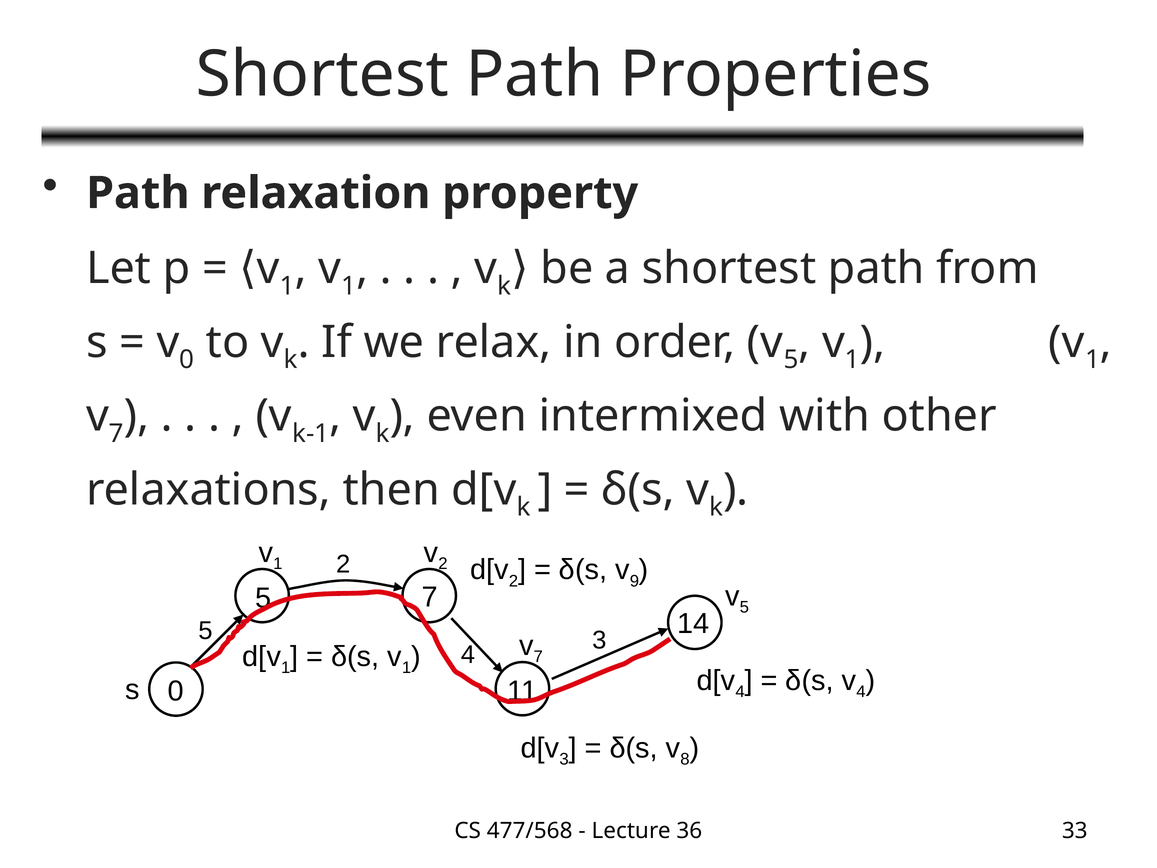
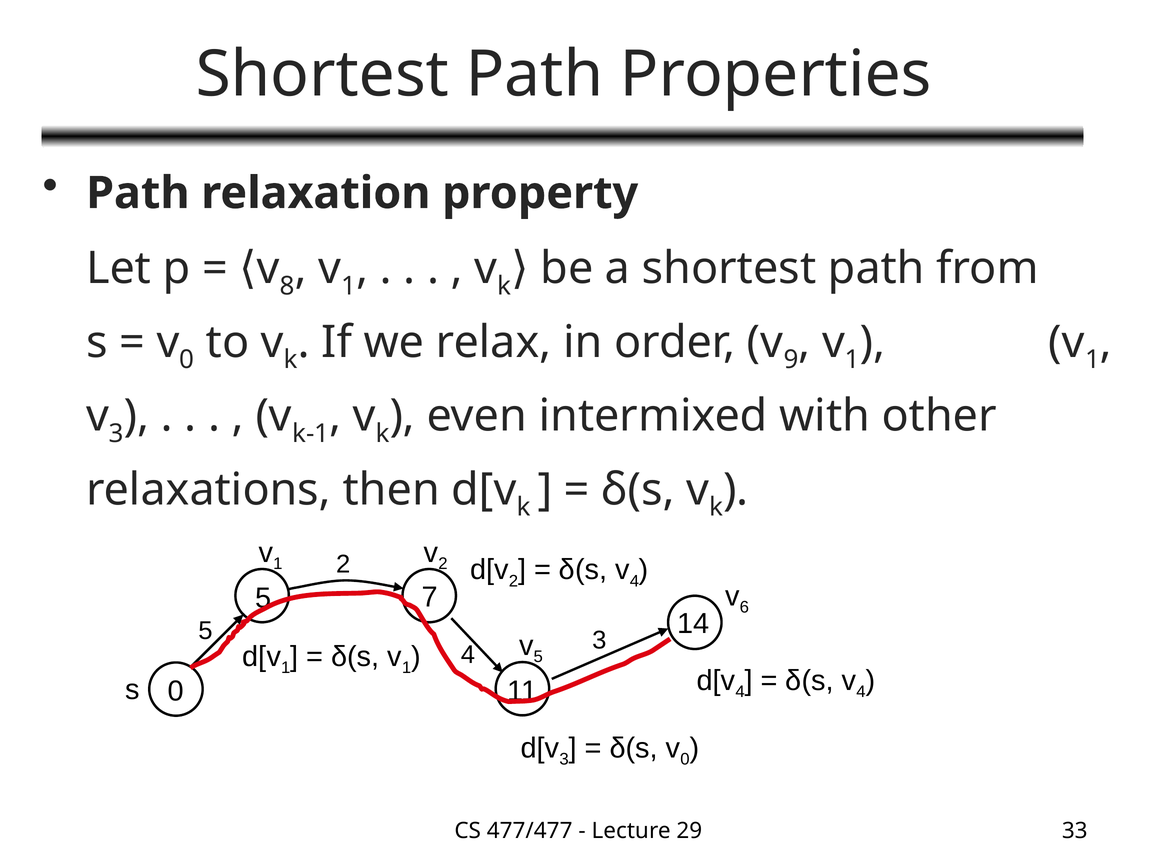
1: 1 -> 8 (287, 286)
5: 5 -> 9 (791, 360)
7: 7 -> 3 (116, 433)
9: 9 -> 4 (634, 581)
5: 5 -> 6 (744, 607)
7: 7 -> 5 (538, 657)
8: 8 -> 0 (685, 759)
477/568: 477/568 -> 477/477 (530, 830)
36: 36 -> 29 (689, 830)
